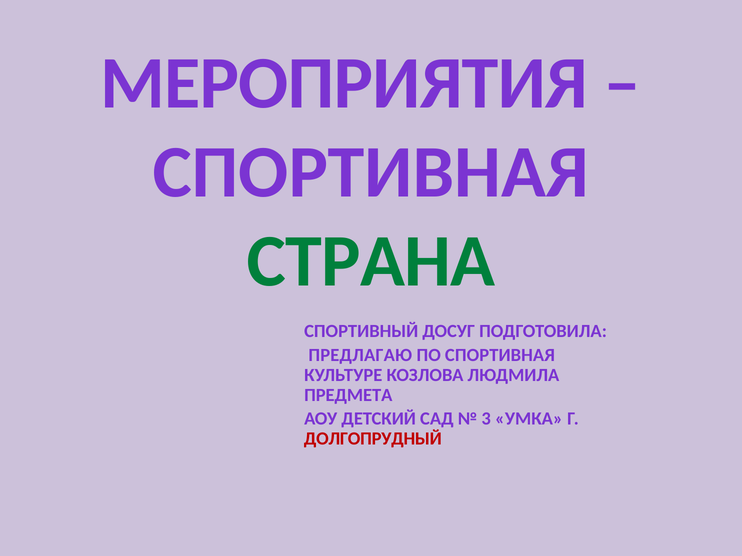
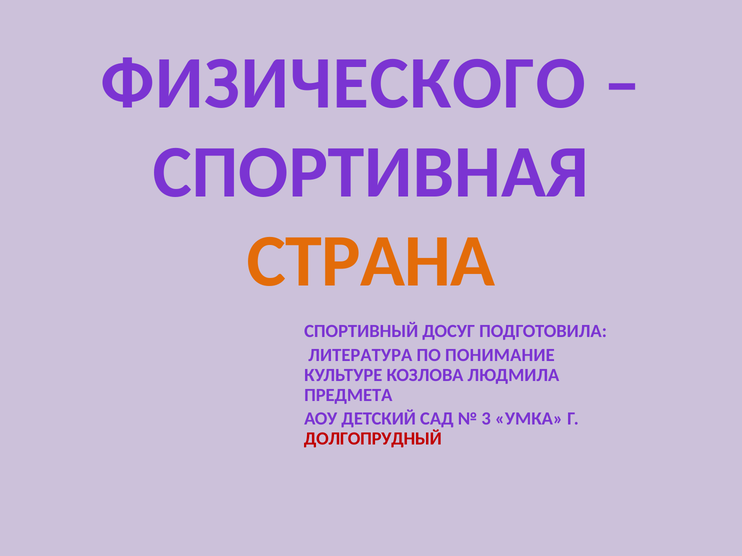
МЕРОПРИЯТИЯ: МЕРОПРИЯТИЯ -> ФИЗИЧЕСКОГО (343, 83)
СТРАНА colour: green -> orange (371, 261)
ПРЕДЛАГАЮ: ПРЕДЛАГАЮ -> ЛИТЕРАТУРА (360, 355)
ПО СПОРТИВНАЯ: СПОРТИВНАЯ -> ПОНИМАНИЕ (500, 355)
